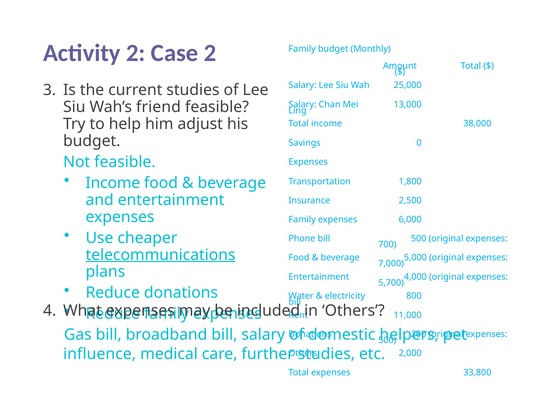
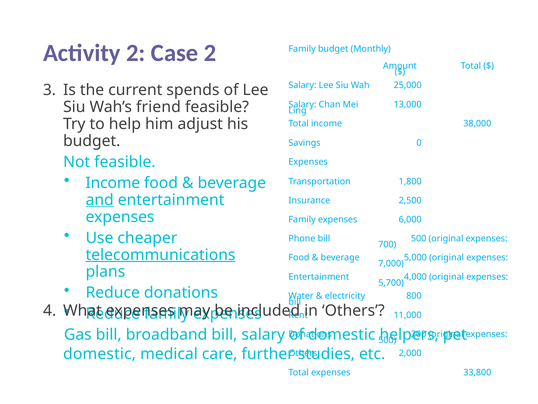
current studies: studies -> spends (193, 90)
and underline: none -> present (100, 200)
influence: influence -> domestic (100, 354)
